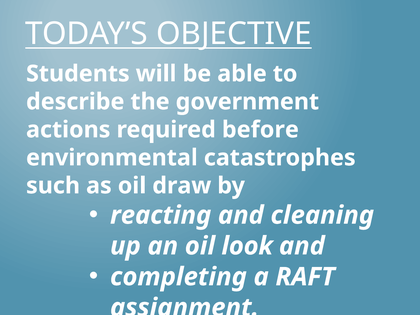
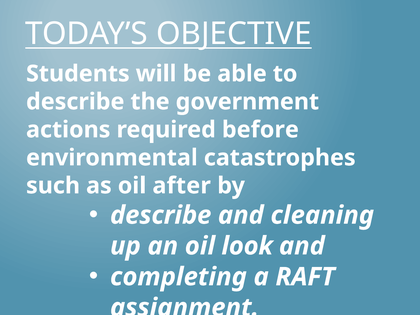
draw: draw -> after (182, 186)
reacting: reacting -> describe (161, 215)
